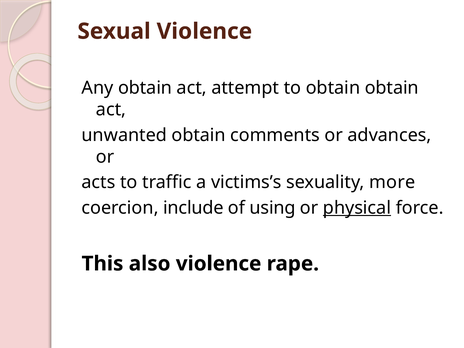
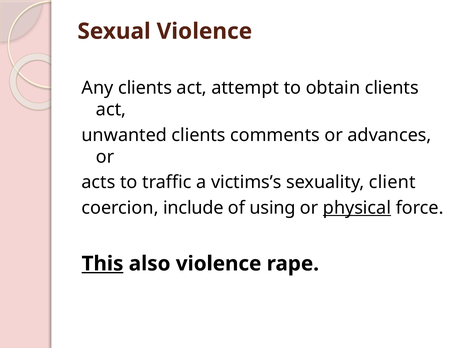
Any obtain: obtain -> clients (145, 88)
obtain obtain: obtain -> clients (392, 88)
unwanted obtain: obtain -> clients (199, 135)
more: more -> client (392, 182)
This underline: none -> present (102, 264)
